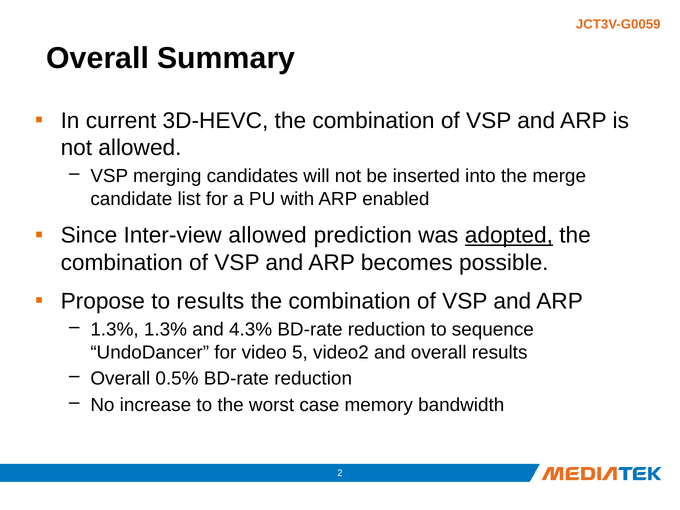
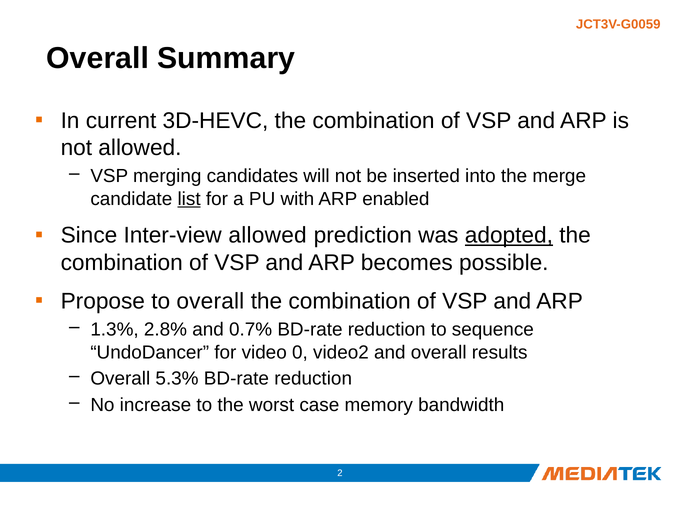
list underline: none -> present (189, 199)
to results: results -> overall (210, 301)
1.3% 1.3%: 1.3% -> 2.8% (165, 330)
4.3%: 4.3% -> 0.7% (251, 330)
5: 5 -> 0 (300, 352)
0.5%: 0.5% -> 5.3% (177, 379)
